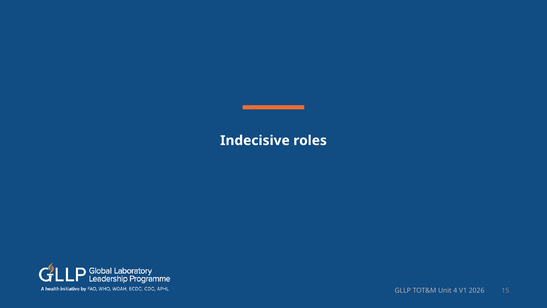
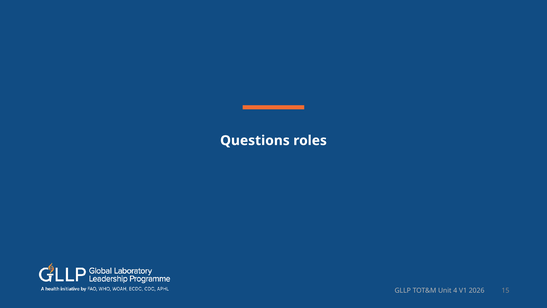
Indecisive: Indecisive -> Questions (255, 140)
